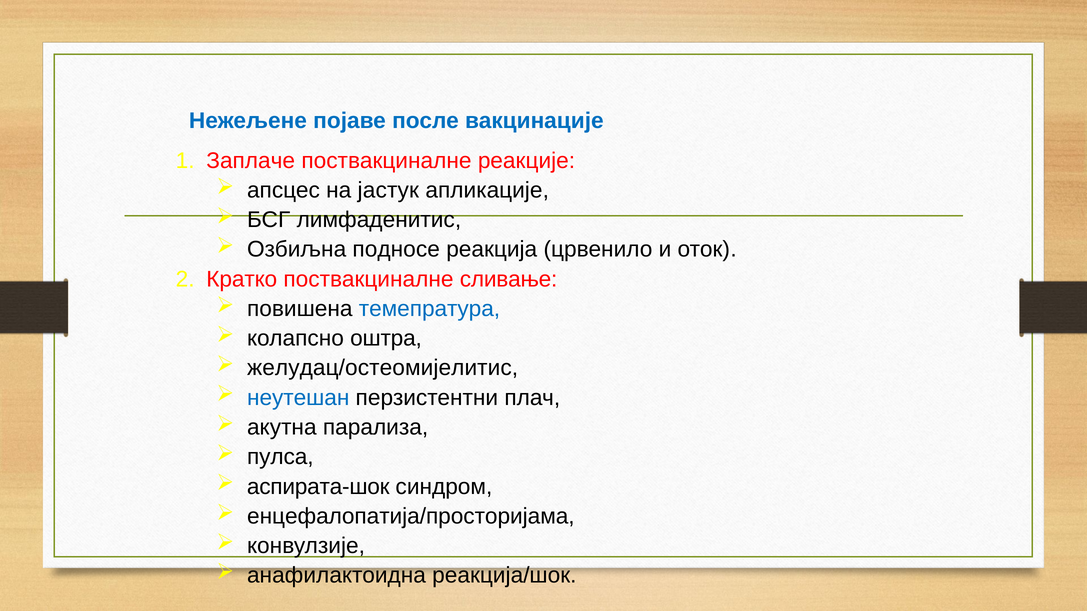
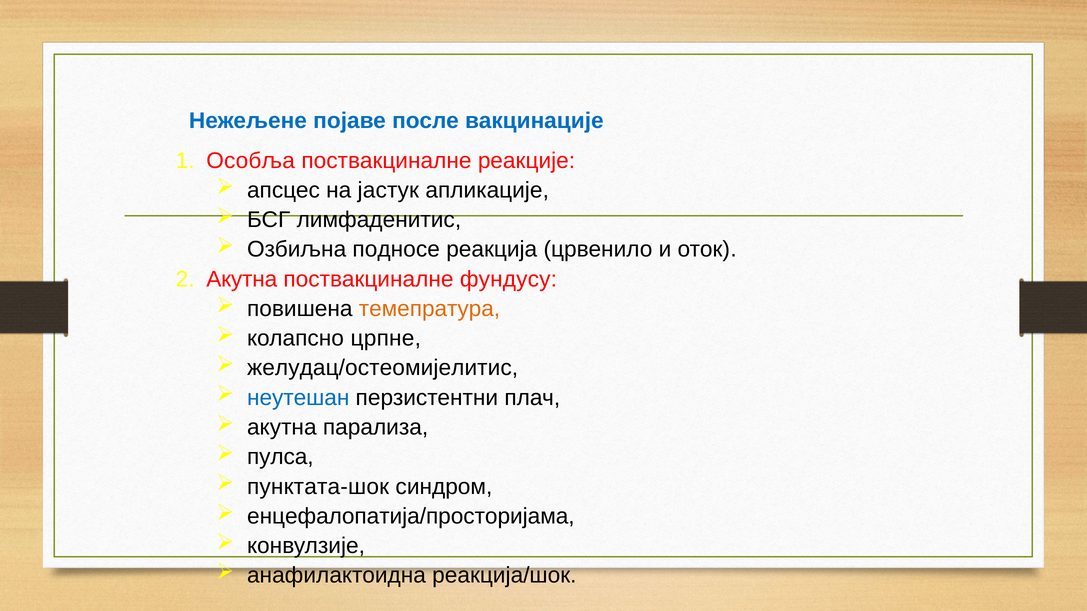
Заплаче: Заплаче -> Особља (251, 161)
Кратко: Кратко -> Акутна (242, 279)
сливање: сливање -> фундусу (508, 279)
темепратура colour: blue -> orange (429, 309)
оштра: оштра -> црпне (386, 339)
аспирата-шок: аспирата-шок -> пунктата-шок (318, 487)
